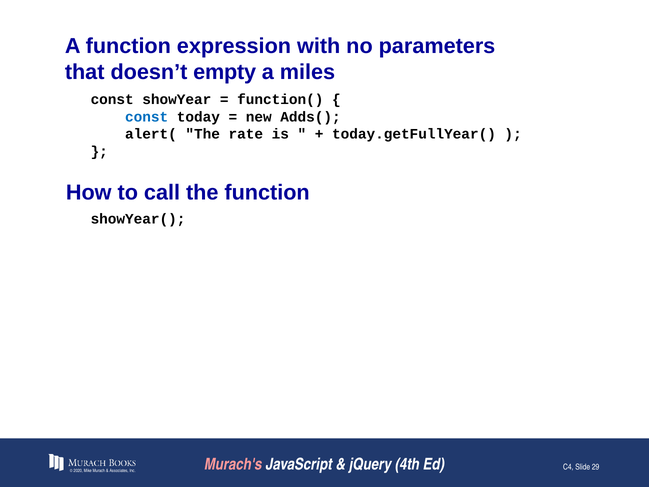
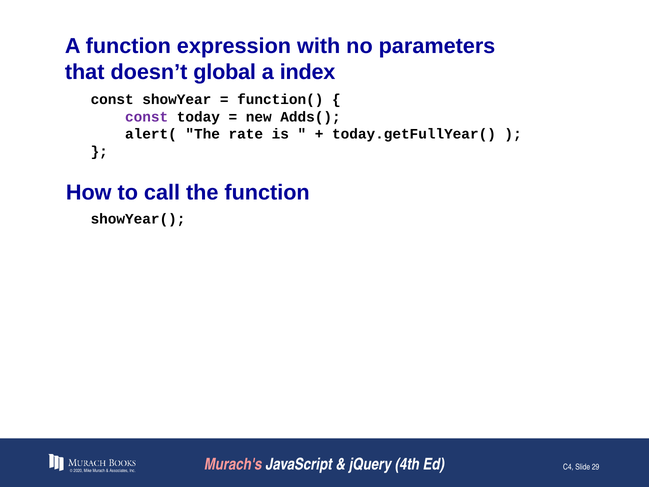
empty: empty -> global (225, 72)
miles: miles -> index (308, 72)
const colour: blue -> purple (147, 117)
